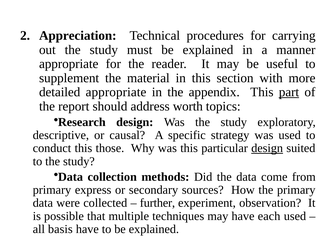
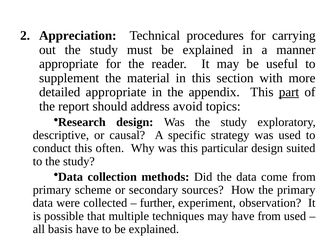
worth: worth -> avoid (188, 106)
those: those -> often (110, 148)
design underline: present -> none (267, 148)
express: express -> scheme (93, 190)
have each: each -> from (269, 216)
